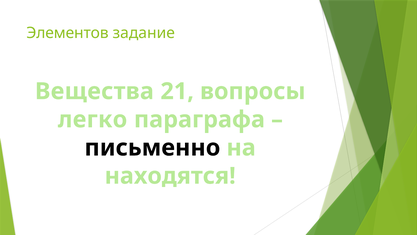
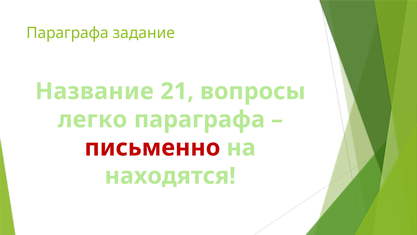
Элементов: Элементов -> Параграфа (67, 33)
Вещества: Вещества -> Название (94, 91)
письменно colour: black -> red (152, 147)
